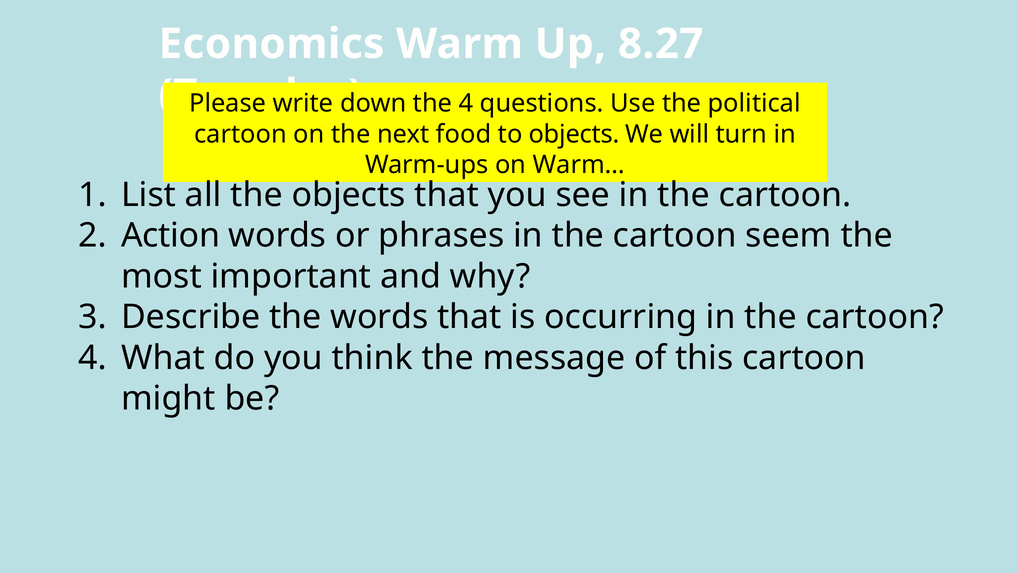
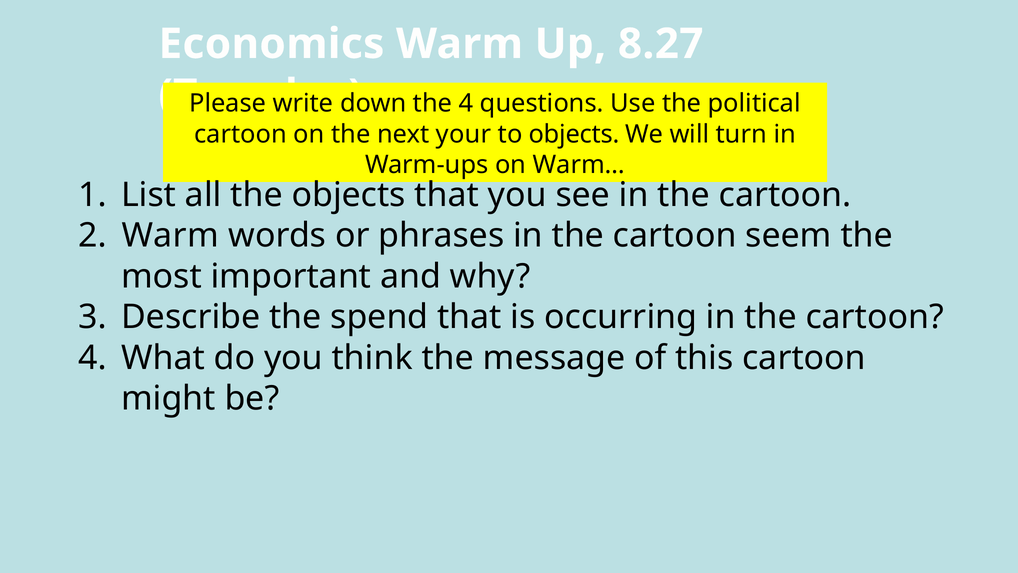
food: food -> your (463, 134)
Action: Action -> Warm (170, 235)
the words: words -> spend (379, 317)
